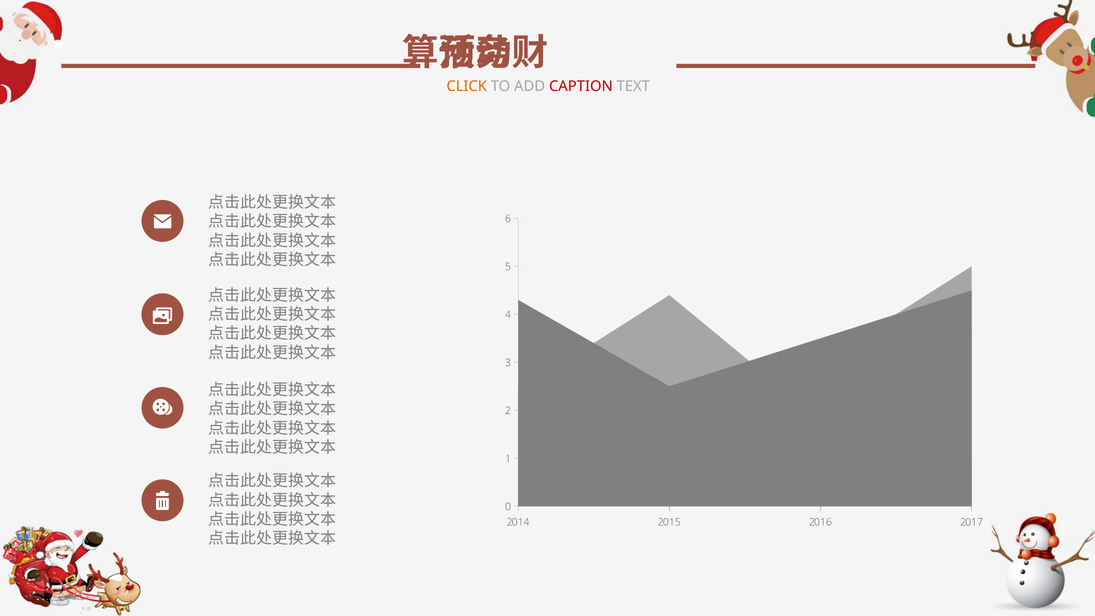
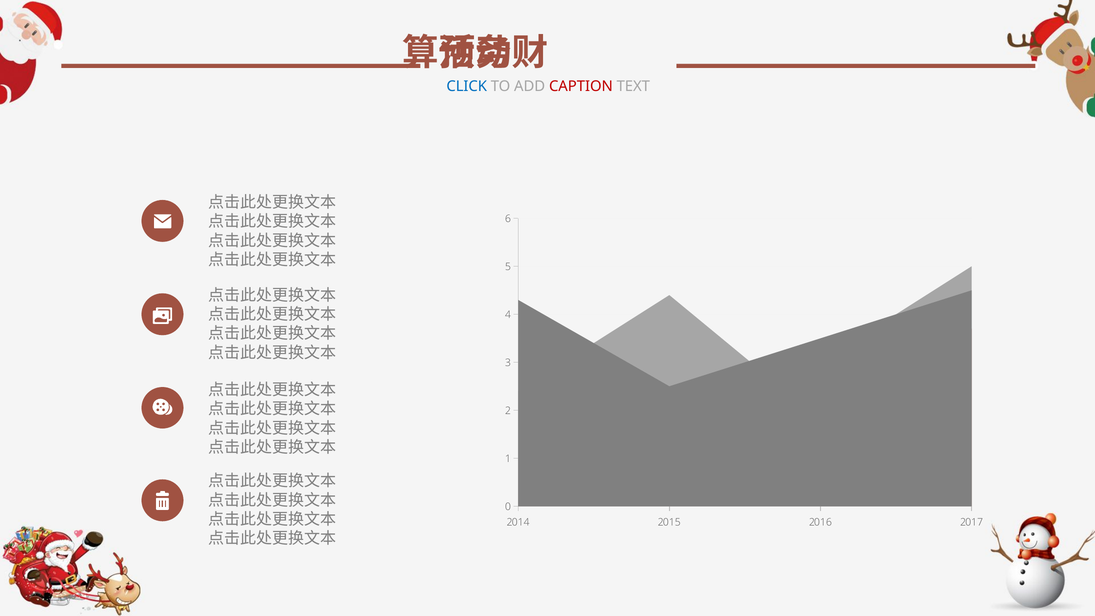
CLICK colour: orange -> blue (467, 86)
